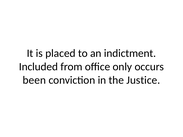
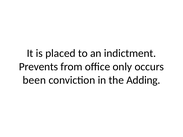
Included: Included -> Prevents (38, 67)
Justice: Justice -> Adding (143, 80)
